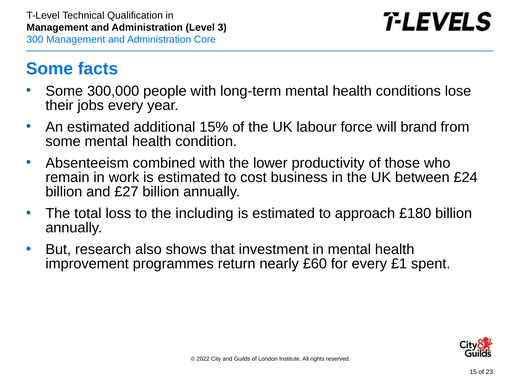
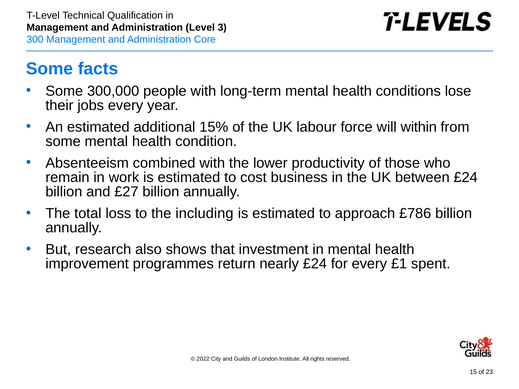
brand: brand -> within (419, 127)
£180: £180 -> £786 (415, 214)
nearly £60: £60 -> £24 (315, 264)
